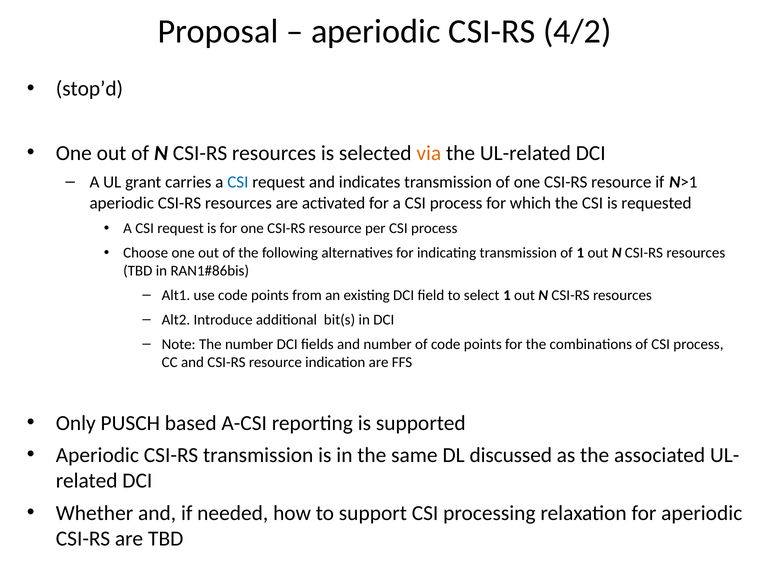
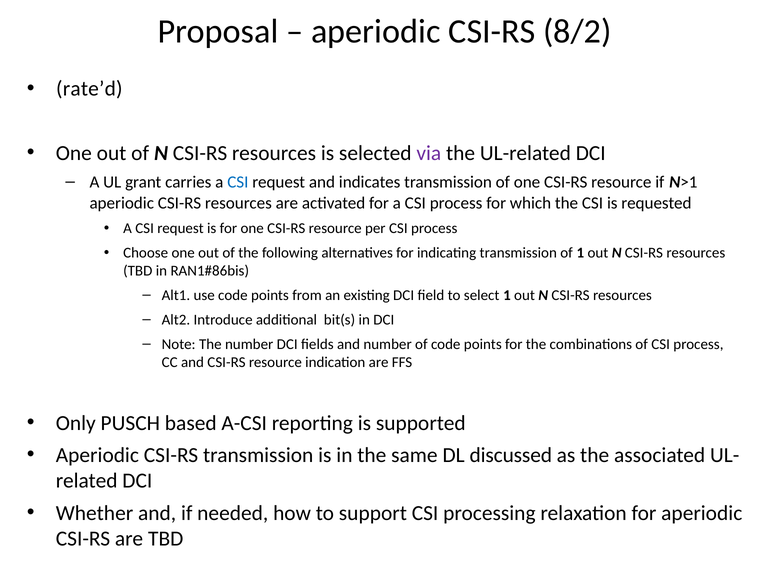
4/2: 4/2 -> 8/2 (577, 31)
stop’d: stop’d -> rate’d (89, 89)
via colour: orange -> purple (429, 153)
